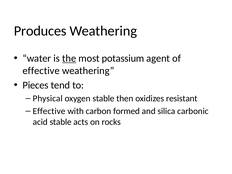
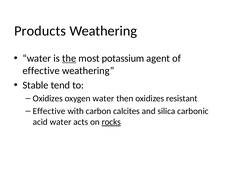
Produces: Produces -> Products (40, 31)
Pieces: Pieces -> Stable (36, 85)
Physical: Physical -> Oxidizes (48, 98)
oxygen stable: stable -> water (103, 98)
formed: formed -> calcites (127, 111)
acid stable: stable -> water (61, 122)
rocks underline: none -> present (111, 122)
